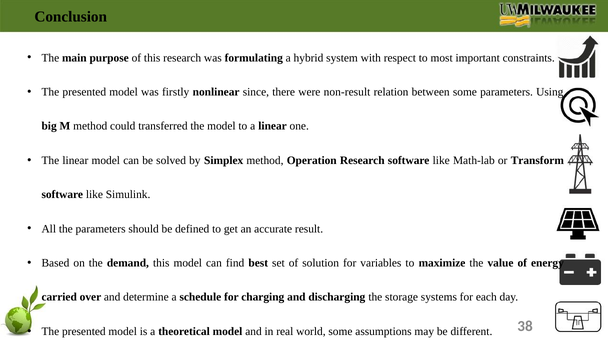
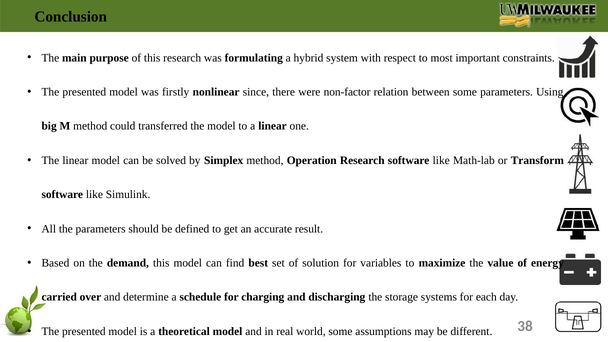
non-result: non-result -> non-factor (347, 92)
